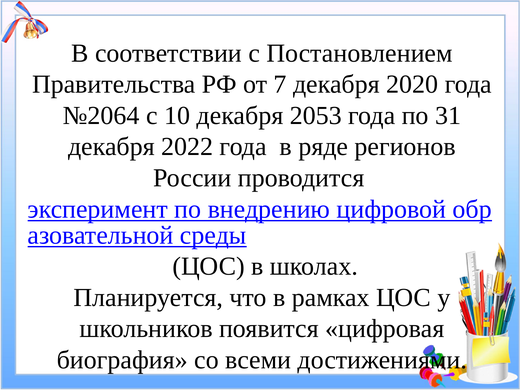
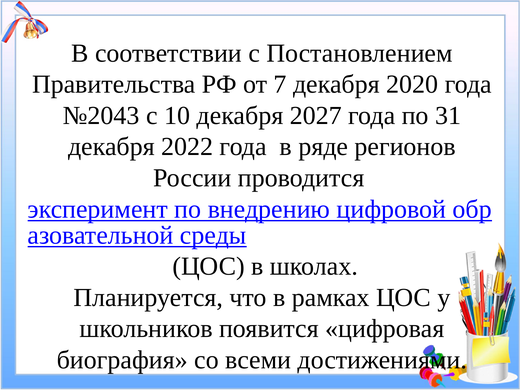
№2064: №2064 -> №2043 (101, 116)
2053: 2053 -> 2027 (316, 116)
